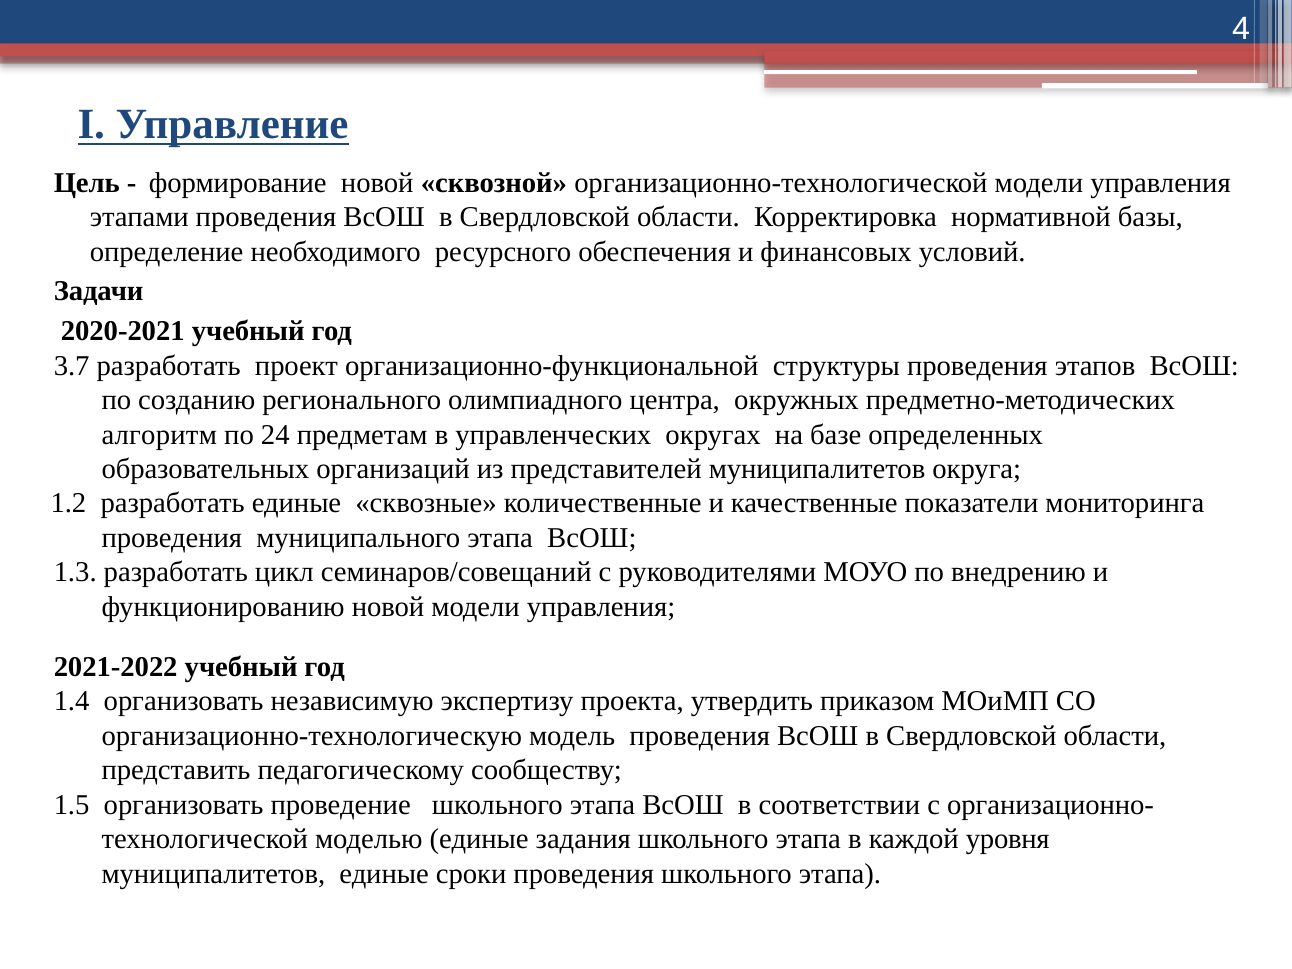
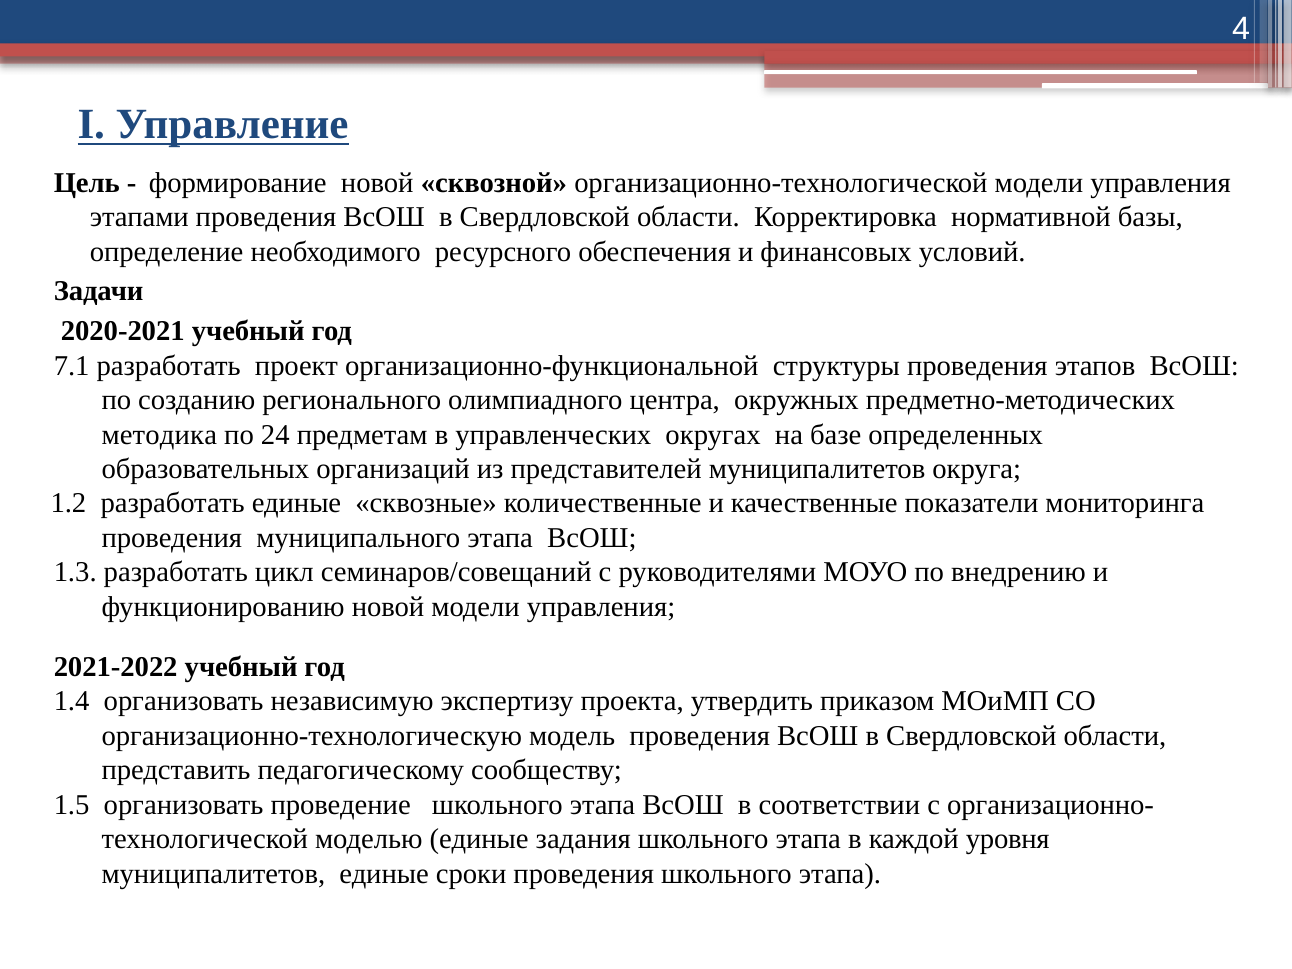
3.7: 3.7 -> 7.1 (72, 366)
алгоритм: алгоритм -> методика (159, 435)
